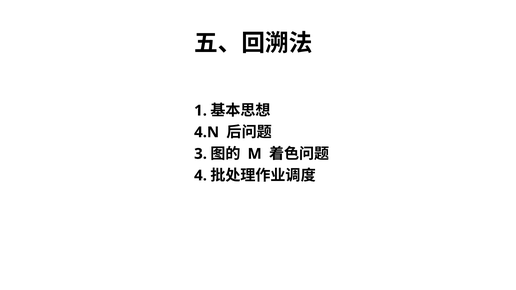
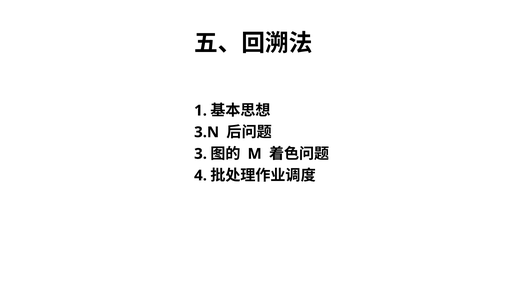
4.N: 4.N -> 3.N (207, 132)
